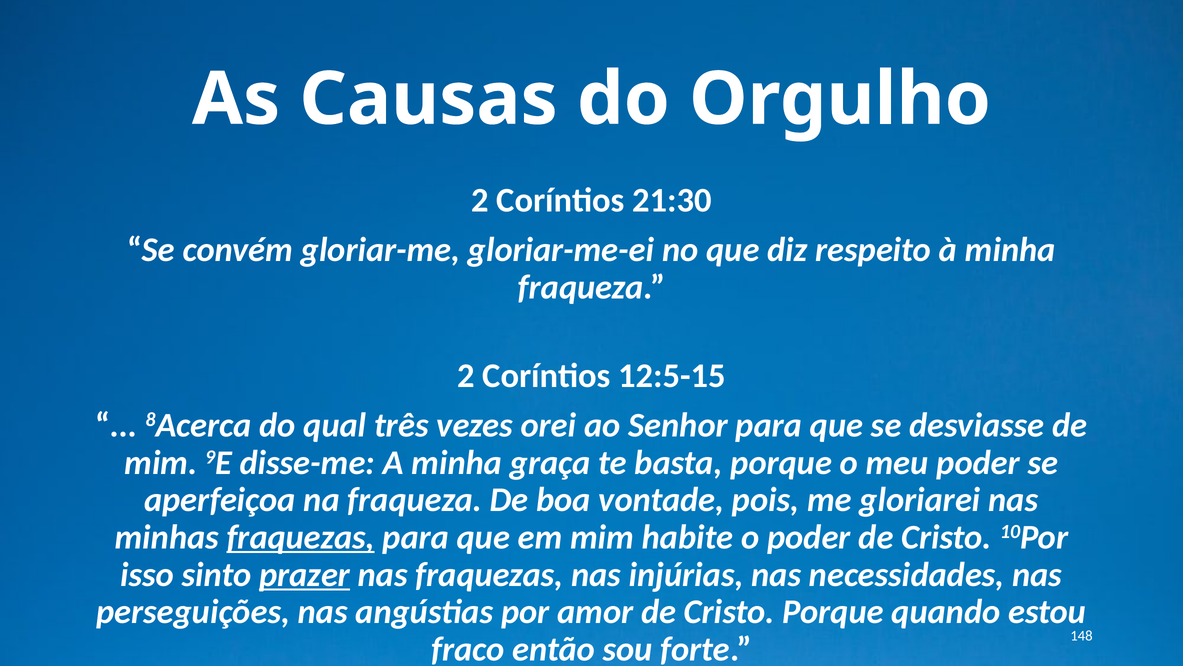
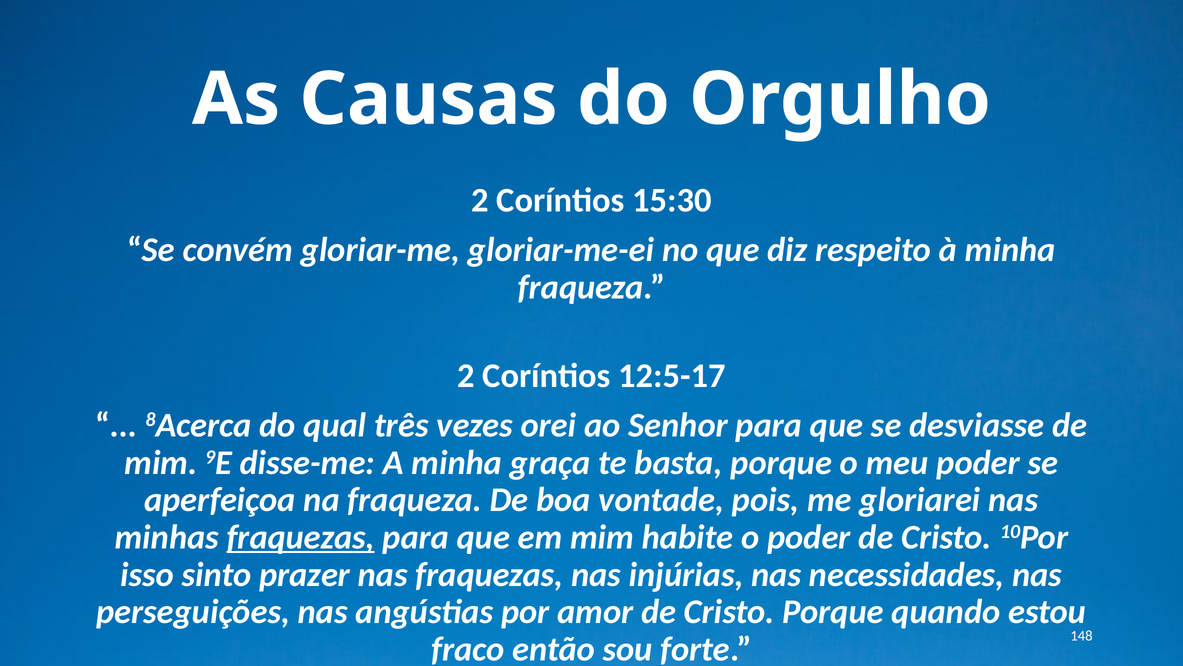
21:30: 21:30 -> 15:30 (672, 200)
12:5-15: 12:5-15 -> 12:5-17 (672, 375)
prazer underline: present -> none (305, 574)
